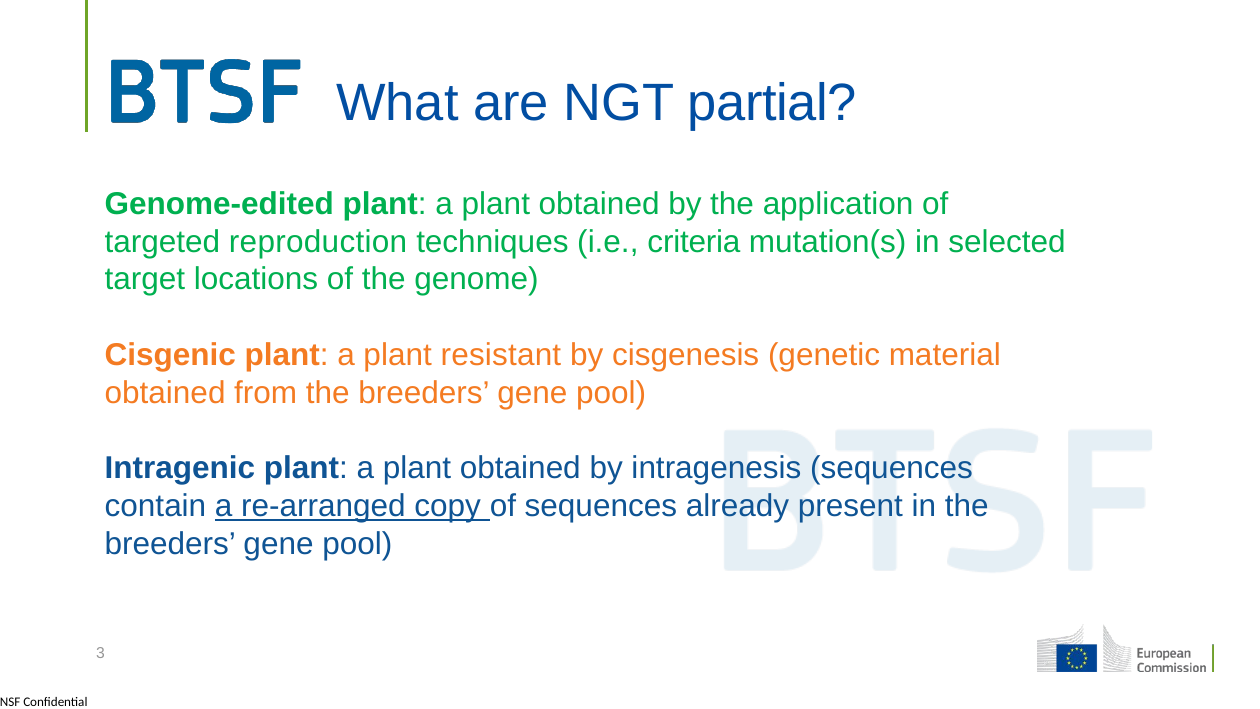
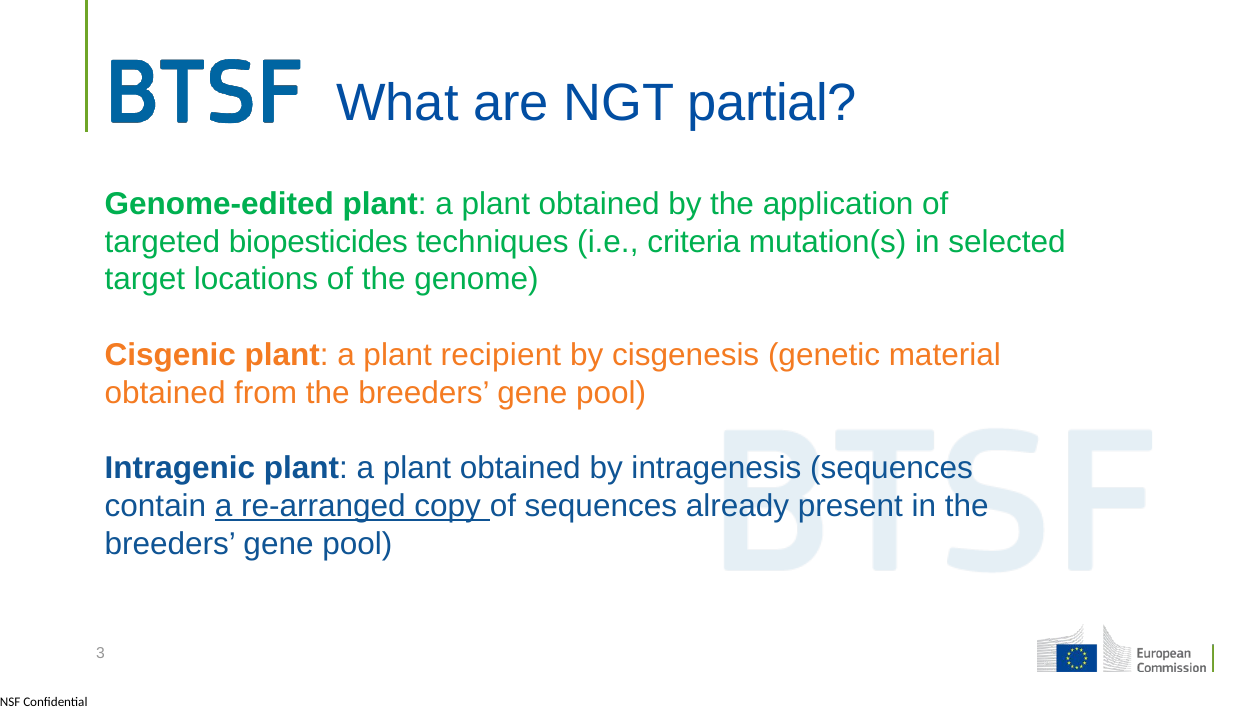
reproduction: reproduction -> biopesticides (318, 242)
resistant: resistant -> recipient (501, 355)
